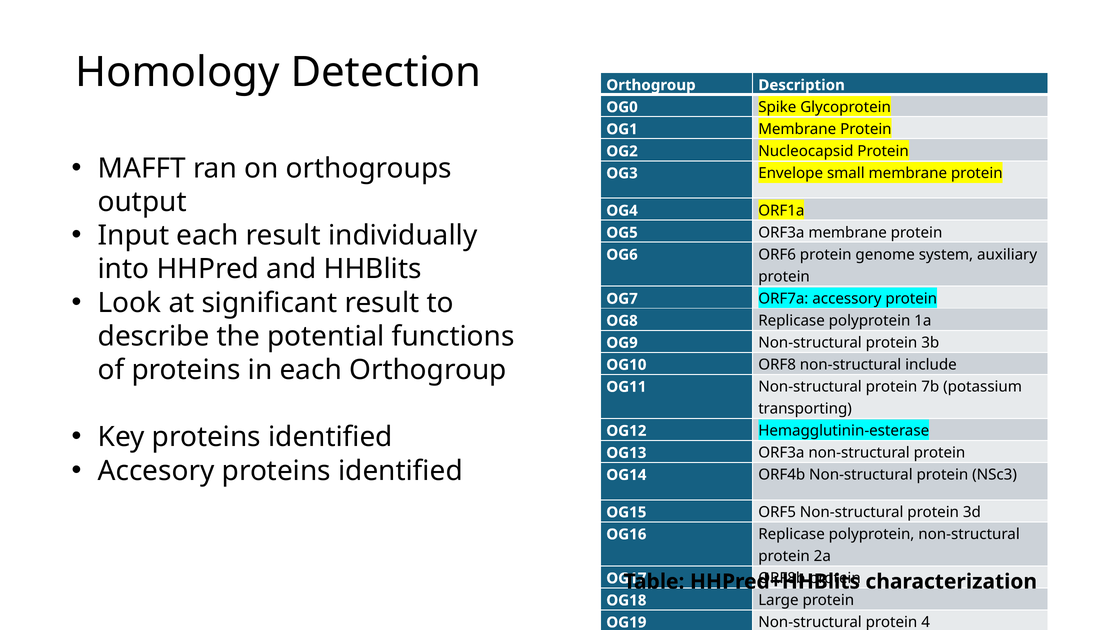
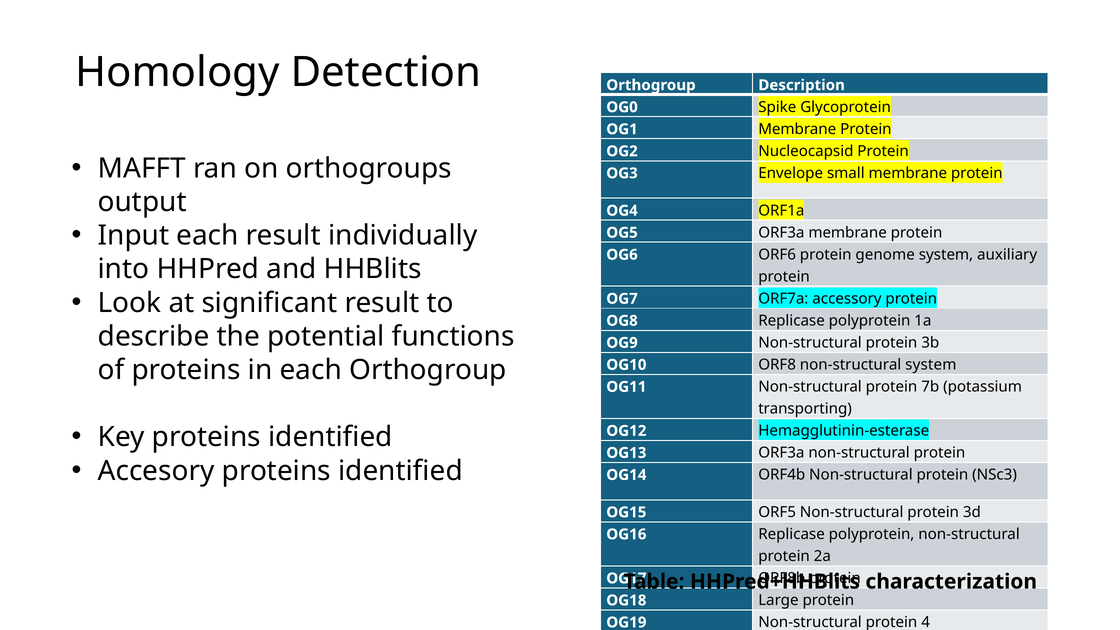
non-structural include: include -> system (931, 365)
